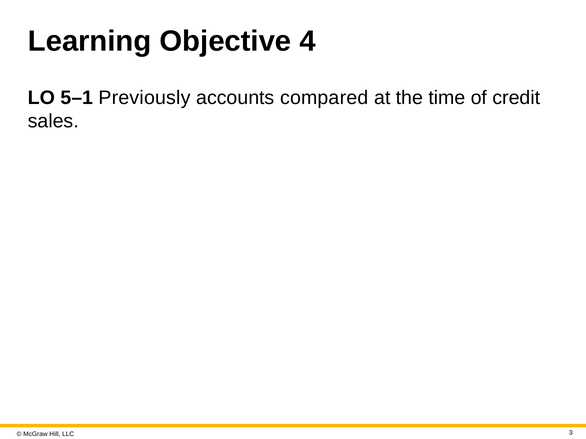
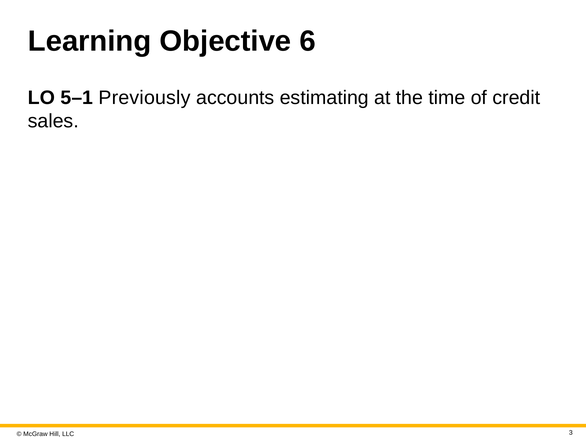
4: 4 -> 6 (308, 41)
compared: compared -> estimating (324, 98)
